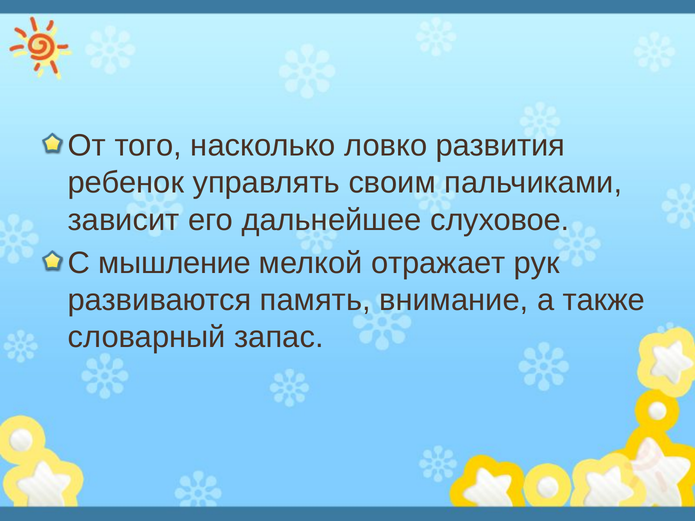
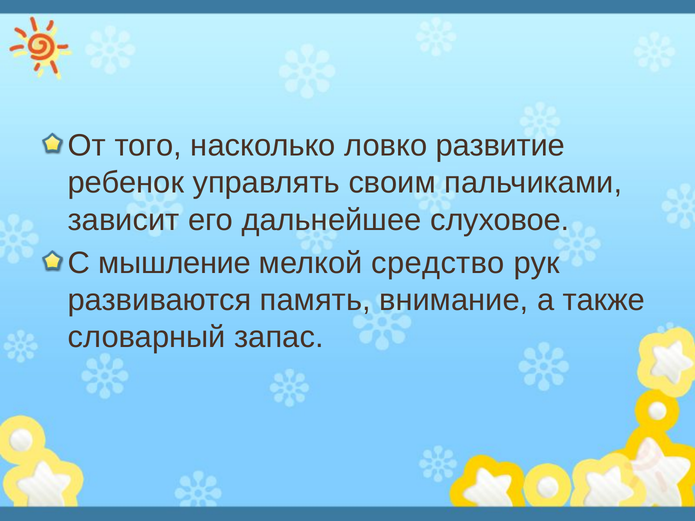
развития: развития -> развитие (500, 146)
отражает: отражает -> средство (438, 263)
